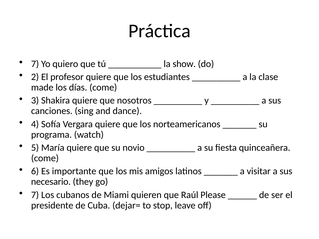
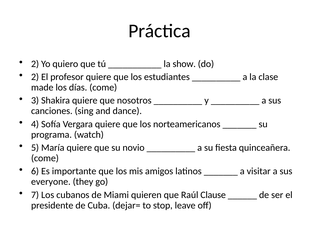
7: 7 -> 2 (35, 64)
necesario: necesario -> everyone (51, 182)
Please: Please -> Clause (213, 195)
